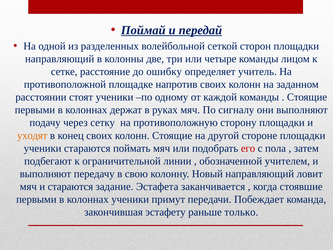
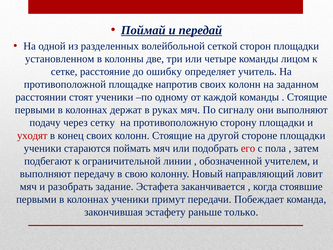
направляющий: направляющий -> установленном (60, 59)
уходят colour: orange -> red (32, 135)
и стараются: стараются -> разобрать (70, 186)
